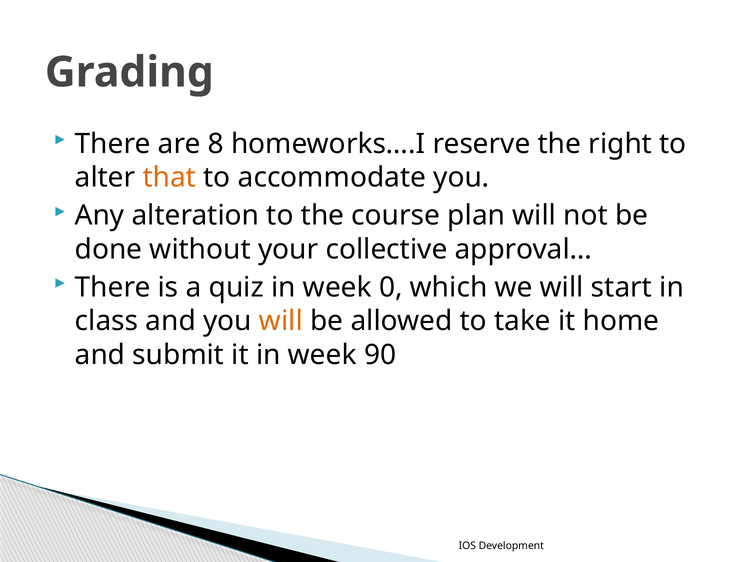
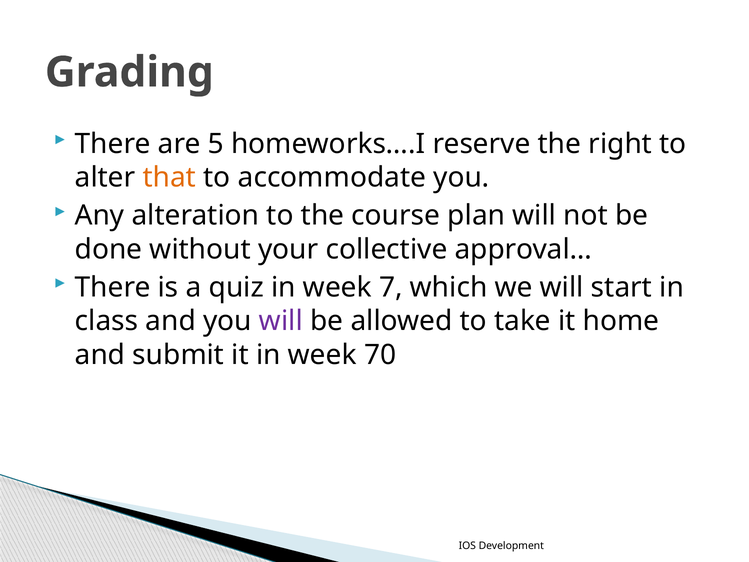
8: 8 -> 5 (216, 144)
0: 0 -> 7 (391, 287)
will colour: orange -> purple (281, 321)
90: 90 -> 70 (380, 355)
